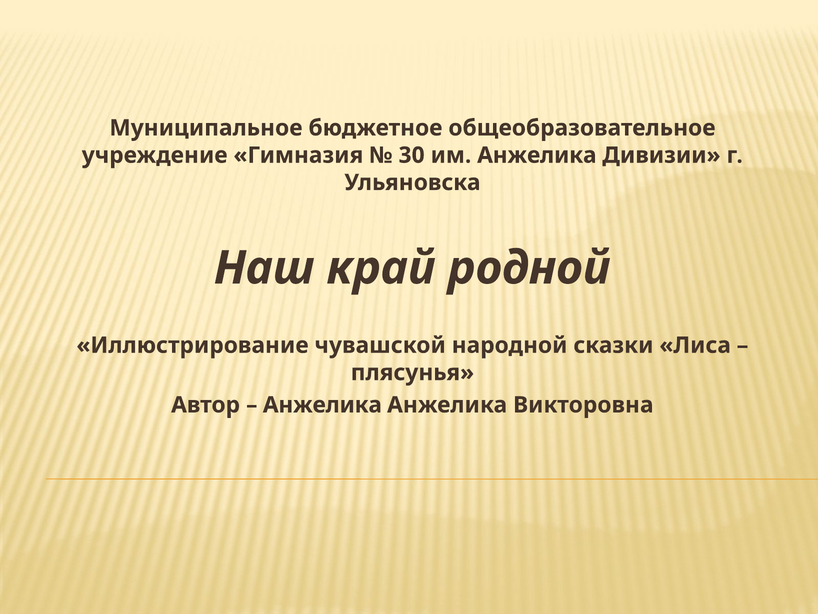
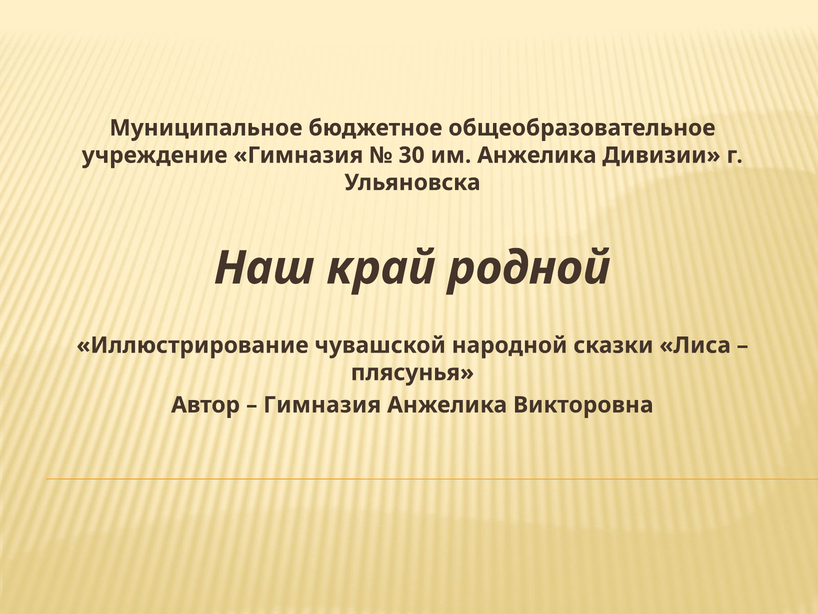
Анжелика: Анжелика -> Гимназия (322, 405)
